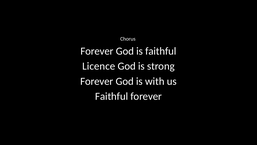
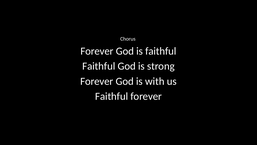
Licence: Licence -> Faithful (99, 66)
